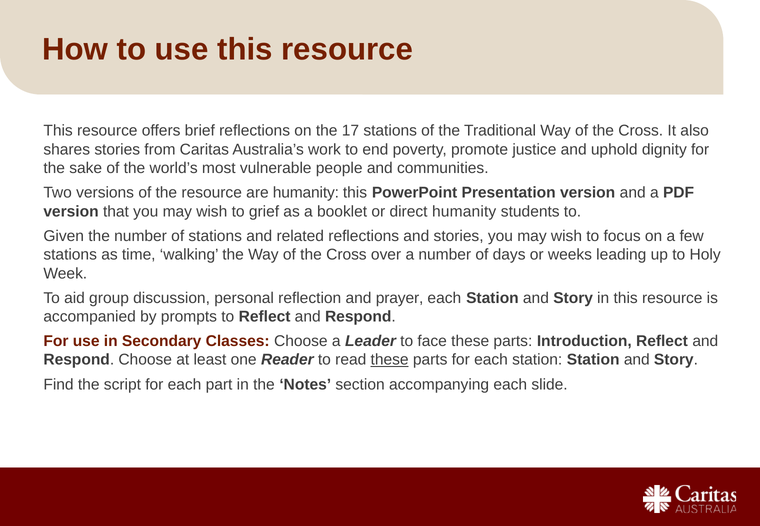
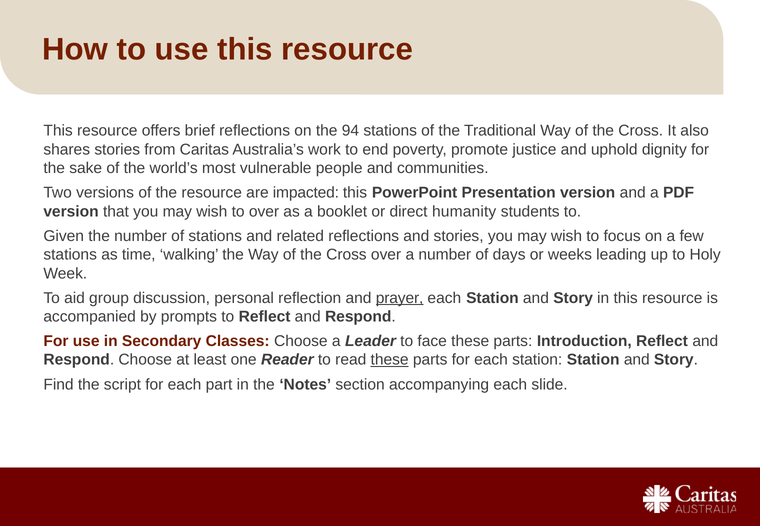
17: 17 -> 94 (350, 131)
are humanity: humanity -> impacted (306, 193)
to grief: grief -> over (264, 212)
prayer underline: none -> present (400, 298)
